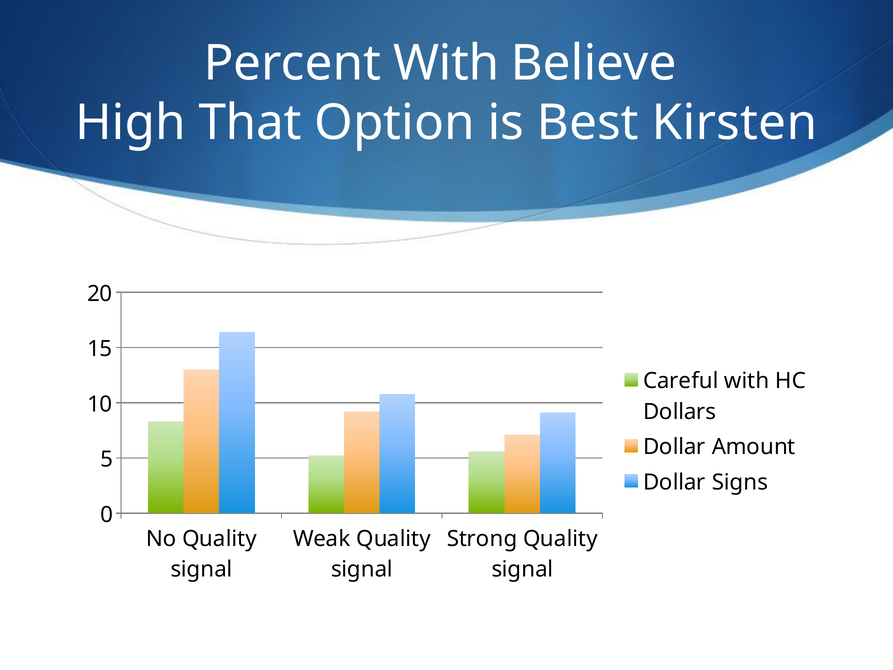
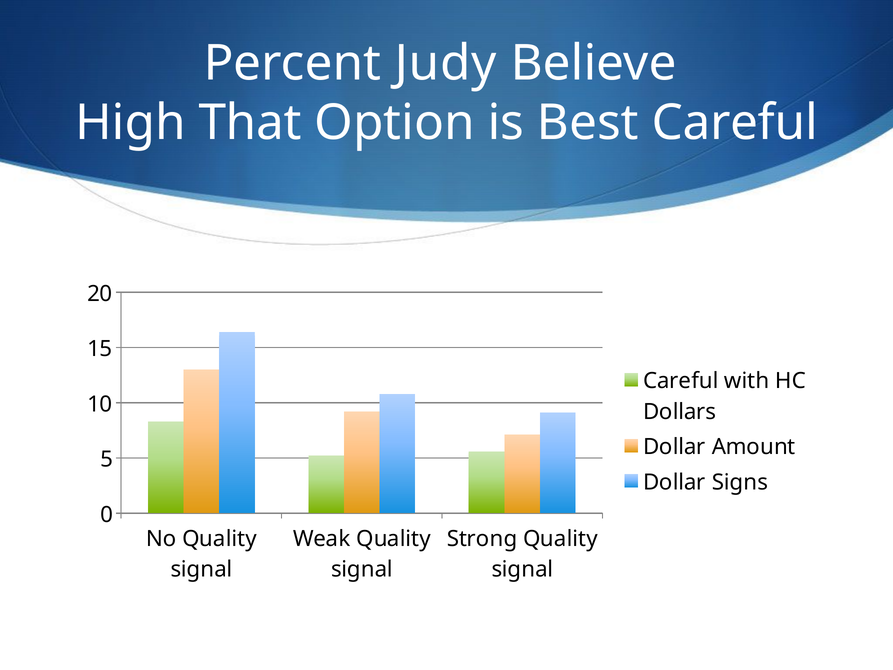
Percent With: With -> Judy (446, 63)
Best Kirsten: Kirsten -> Careful (735, 123)
